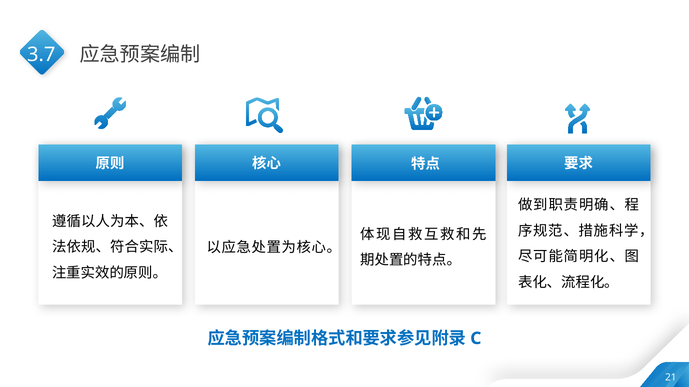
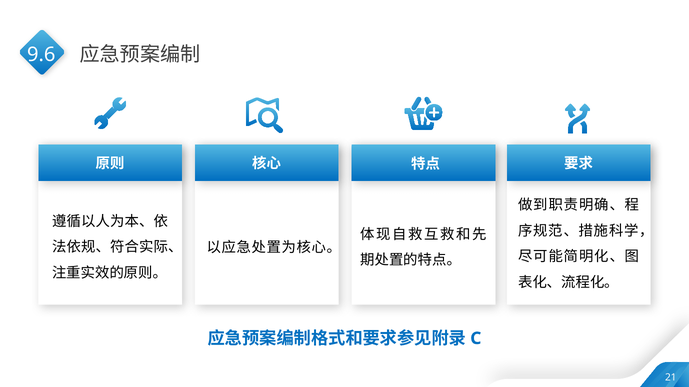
3.7: 3.7 -> 9.6 (41, 55)
